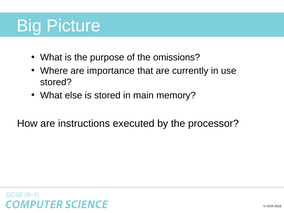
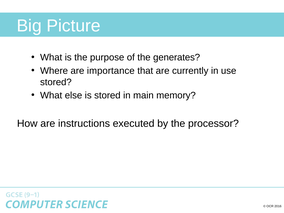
omissions: omissions -> generates (177, 57)
